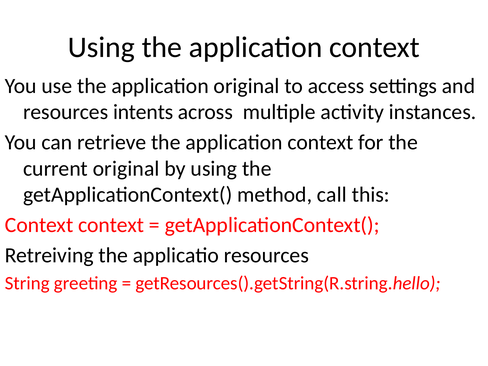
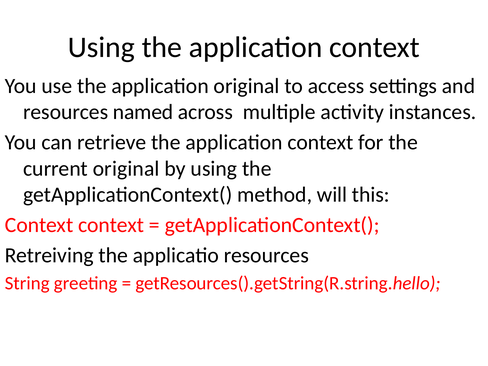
intents: intents -> named (143, 112)
call: call -> will (332, 195)
